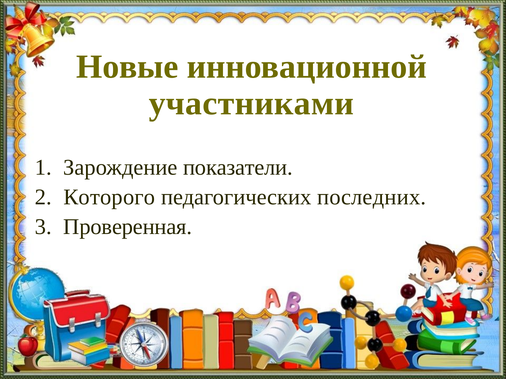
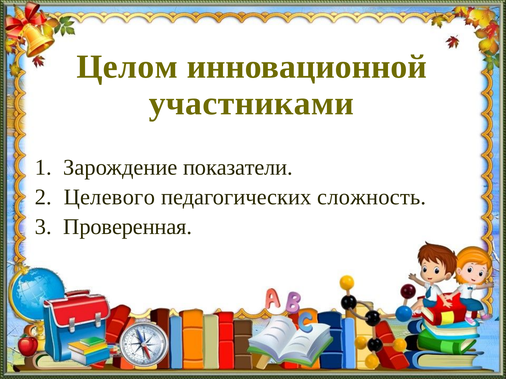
Новые: Новые -> Целом (127, 67)
Которого: Которого -> Целевого (109, 197)
последних: последних -> сложность (372, 197)
